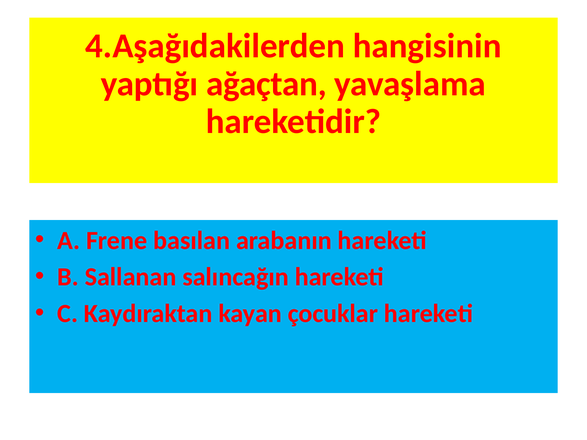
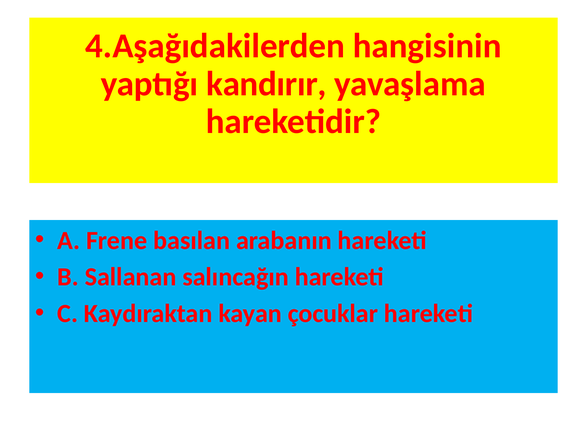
ağaçtan: ağaçtan -> kandırır (266, 84)
